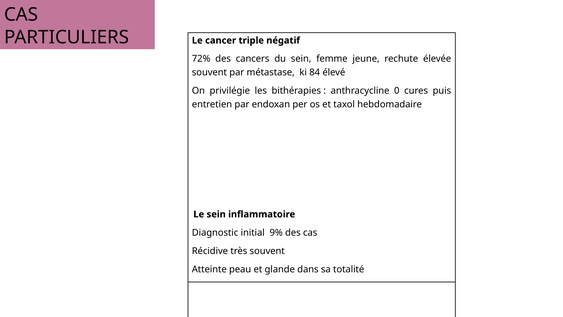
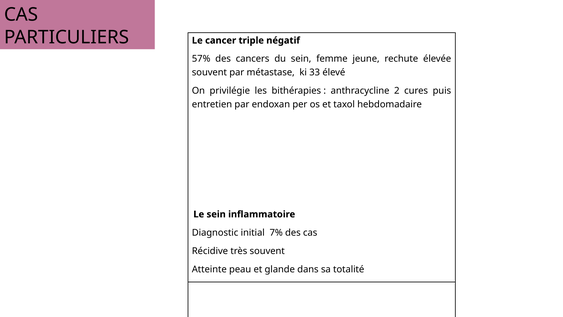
72%: 72% -> 57% (201, 59)
84: 84 -> 33 (315, 72)
0: 0 -> 2 (397, 91)
9%: 9% -> 7% (276, 232)
